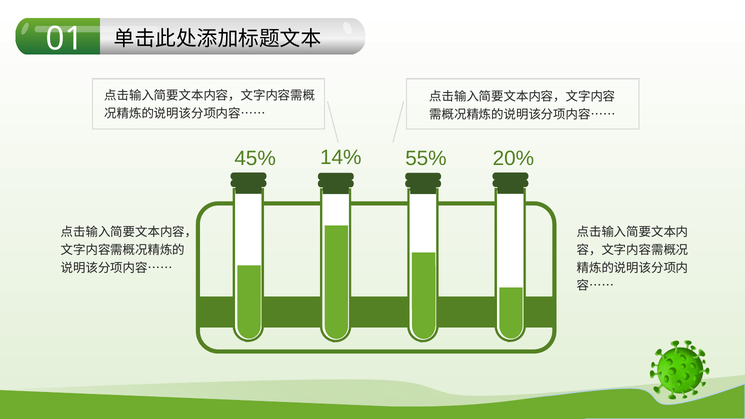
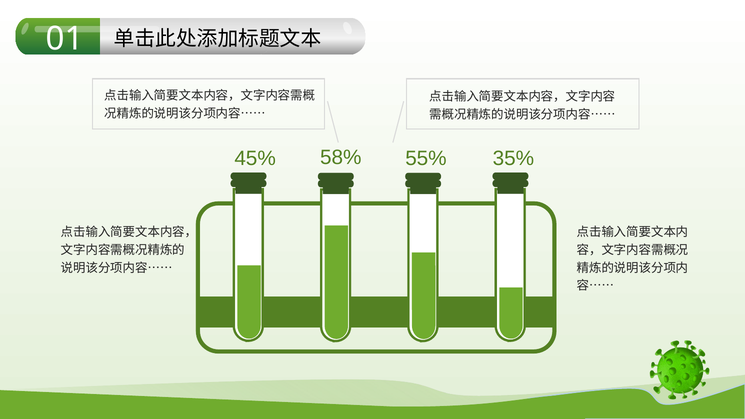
14%: 14% -> 58% (341, 158)
20%: 20% -> 35% (513, 159)
